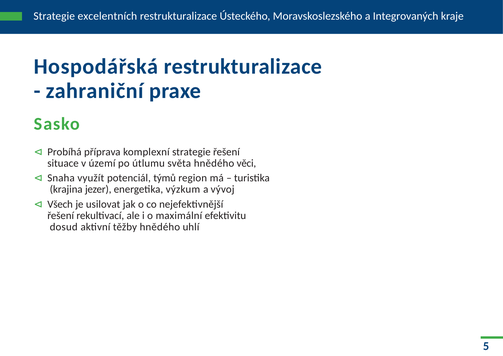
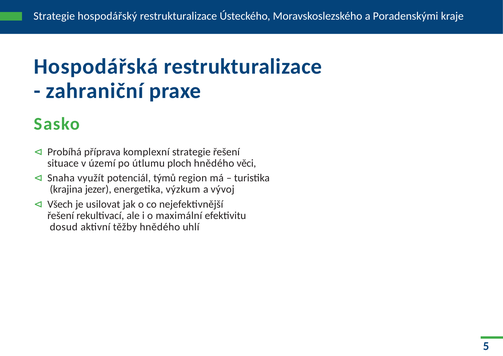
excelentních: excelentních -> hospodářský (107, 16)
Integrovaných: Integrovaných -> Poradenskými (406, 16)
světa: světa -> ploch (179, 163)
